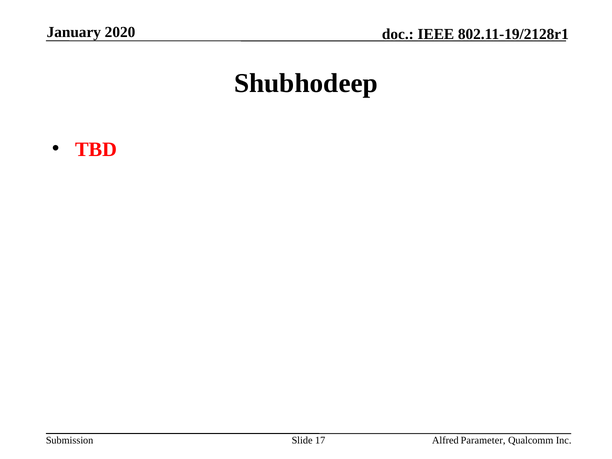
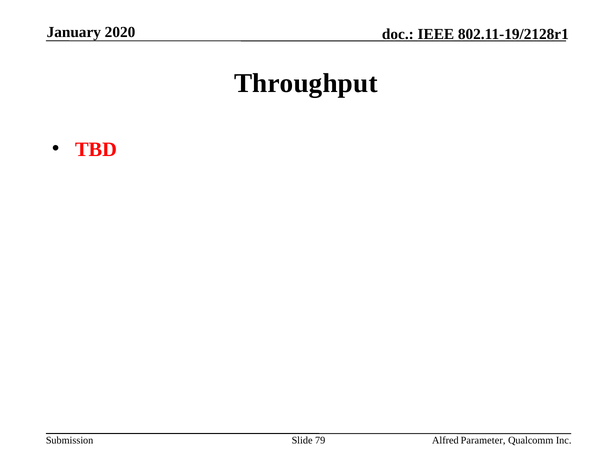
Shubhodeep: Shubhodeep -> Throughput (306, 83)
17: 17 -> 79 (320, 440)
